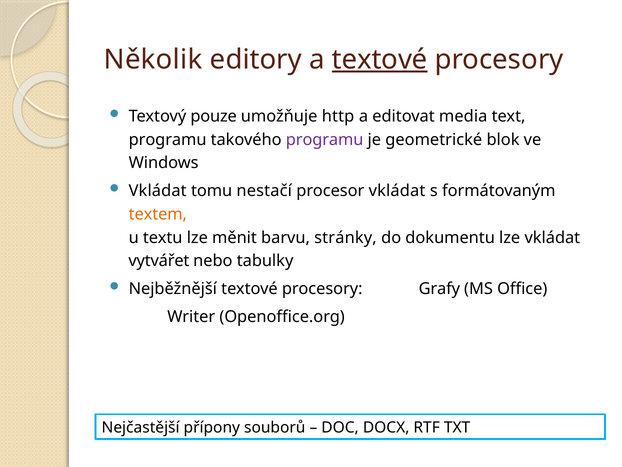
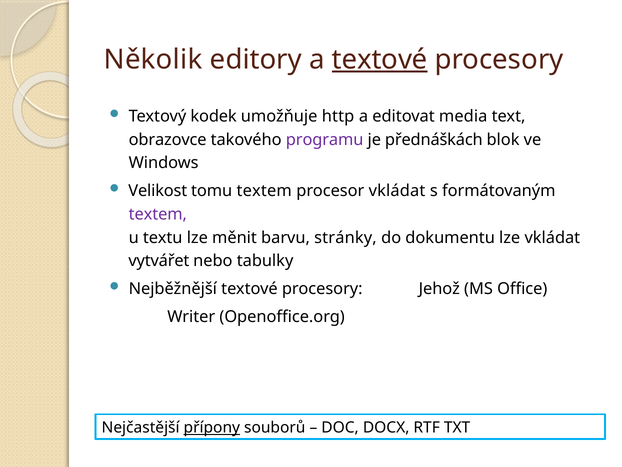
pouze: pouze -> kodek (214, 116)
programu: programu -> obrazovce (168, 139)
geometrické: geometrické -> přednáškách (434, 139)
Vkládat: Vkládat -> Velikost (158, 191)
tomu nestačí: nestačí -> textem (264, 191)
textem colour: orange -> purple (158, 214)
Grafy: Grafy -> Jehož (439, 289)
přípony underline: none -> present (212, 427)
